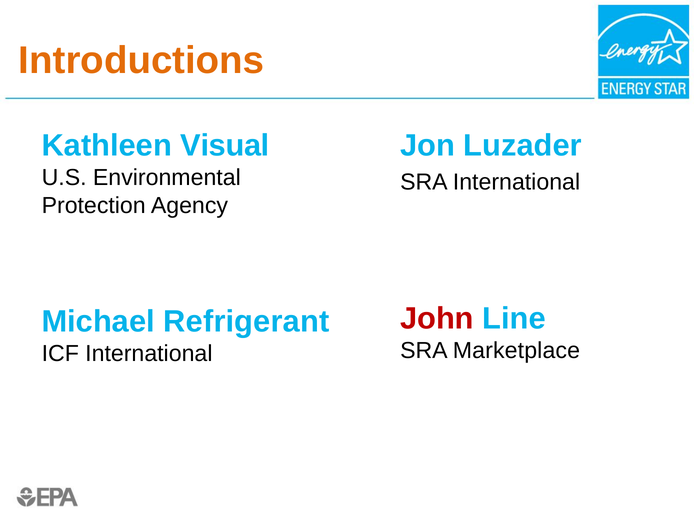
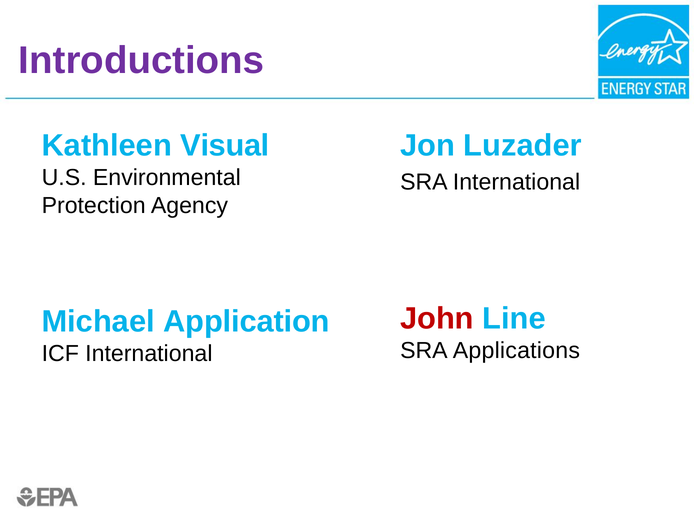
Introductions colour: orange -> purple (141, 61)
Refrigerant: Refrigerant -> Application (247, 321)
Marketplace: Marketplace -> Applications (516, 350)
